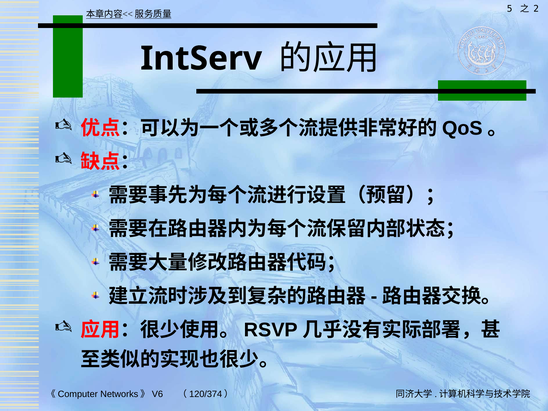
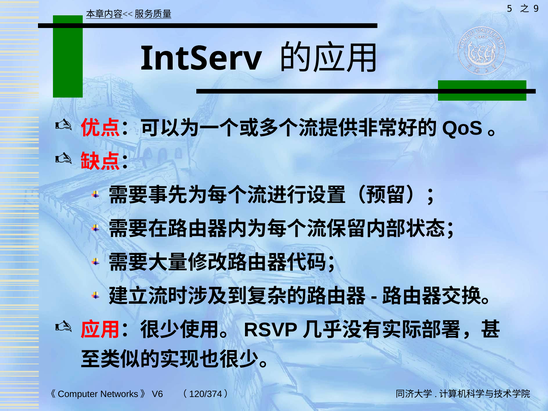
2: 2 -> 9 (536, 9)
